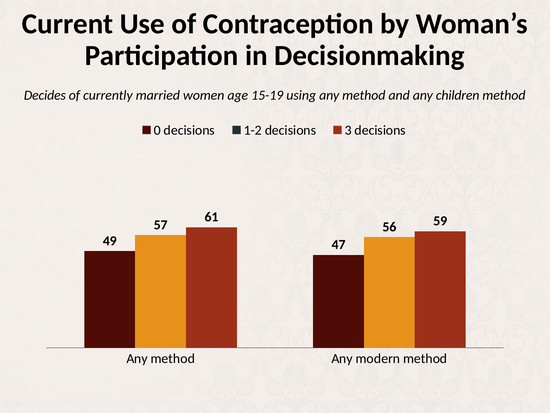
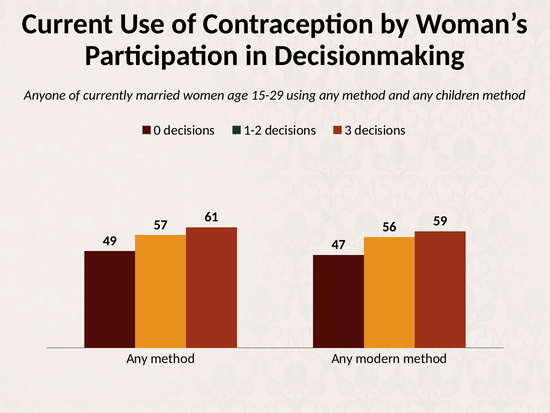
Decides: Decides -> Anyone (45, 95)
15-19: 15-19 -> 15-29 (267, 95)
